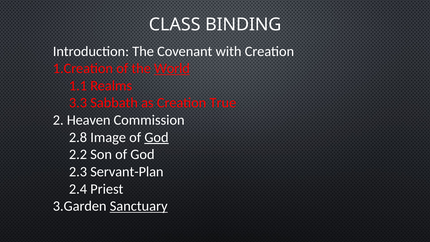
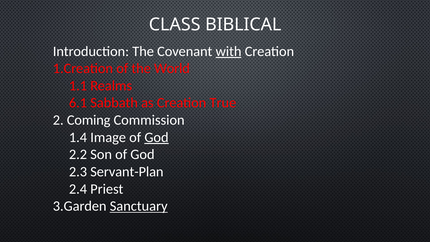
BINDING: BINDING -> BIBLICAL (243, 25)
with underline: none -> present (229, 51)
World underline: present -> none (172, 68)
3.3: 3.3 -> 6.1 (78, 103)
Heaven: Heaven -> Coming (89, 120)
2.8: 2.8 -> 1.4 (78, 137)
